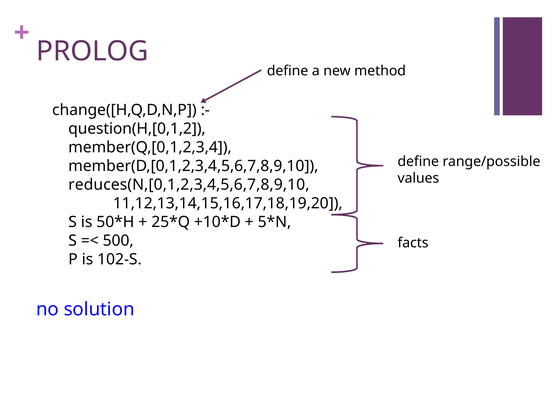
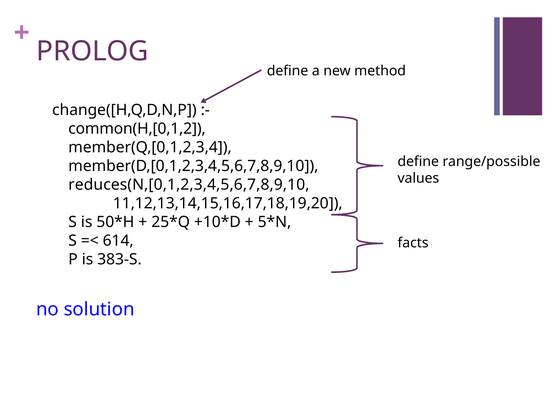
question(H,[0,1,2: question(H,[0,1,2 -> common(H,[0,1,2 (137, 129)
500: 500 -> 614 (118, 241)
102-S: 102-S -> 383-S (119, 259)
